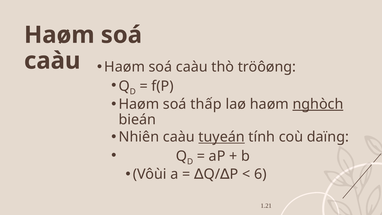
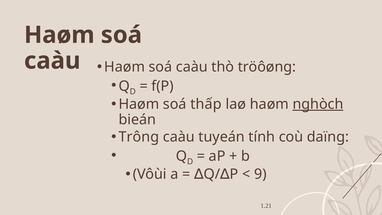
Nhiên: Nhiên -> Trông (139, 137)
tuyeán underline: present -> none (222, 137)
6: 6 -> 9 (260, 174)
